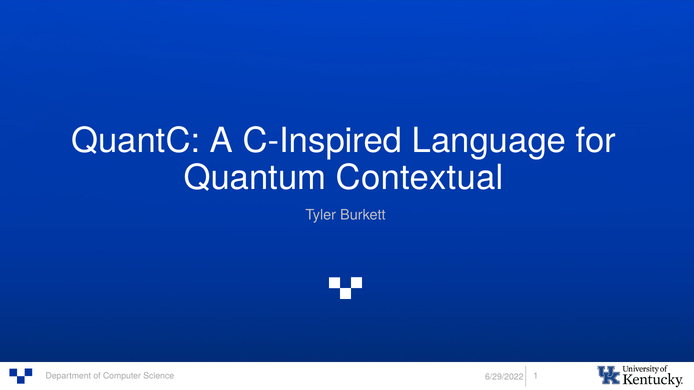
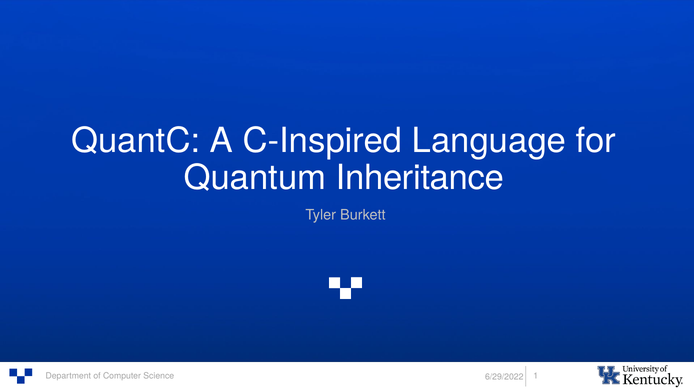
Contextual: Contextual -> Inheritance (420, 178)
